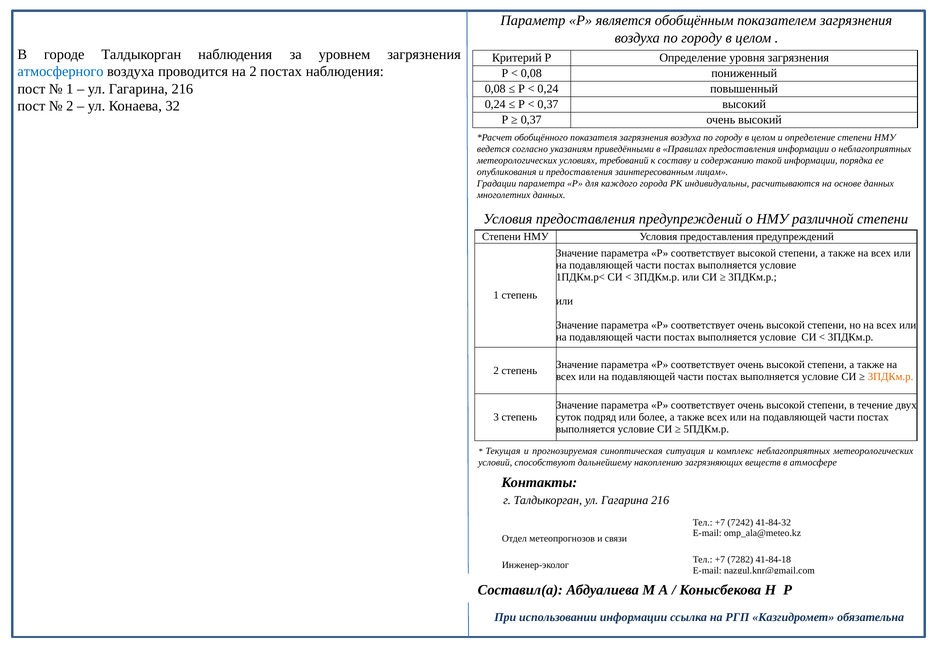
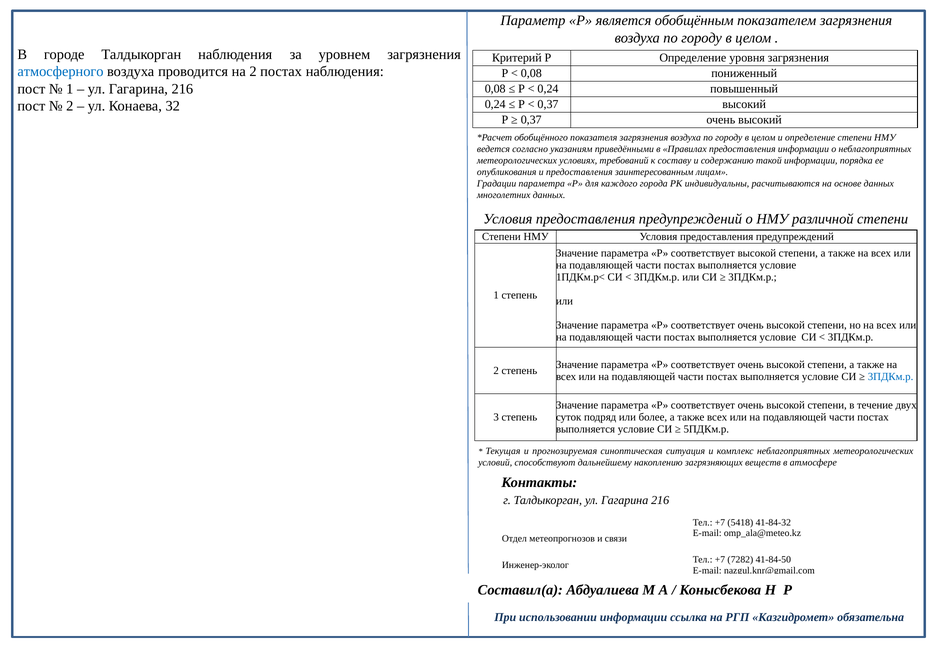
3ПДКм.р colour: orange -> blue (891, 377)
7242: 7242 -> 5418 (740, 523)
41-84-18: 41-84-18 -> 41-84-50 (773, 560)
